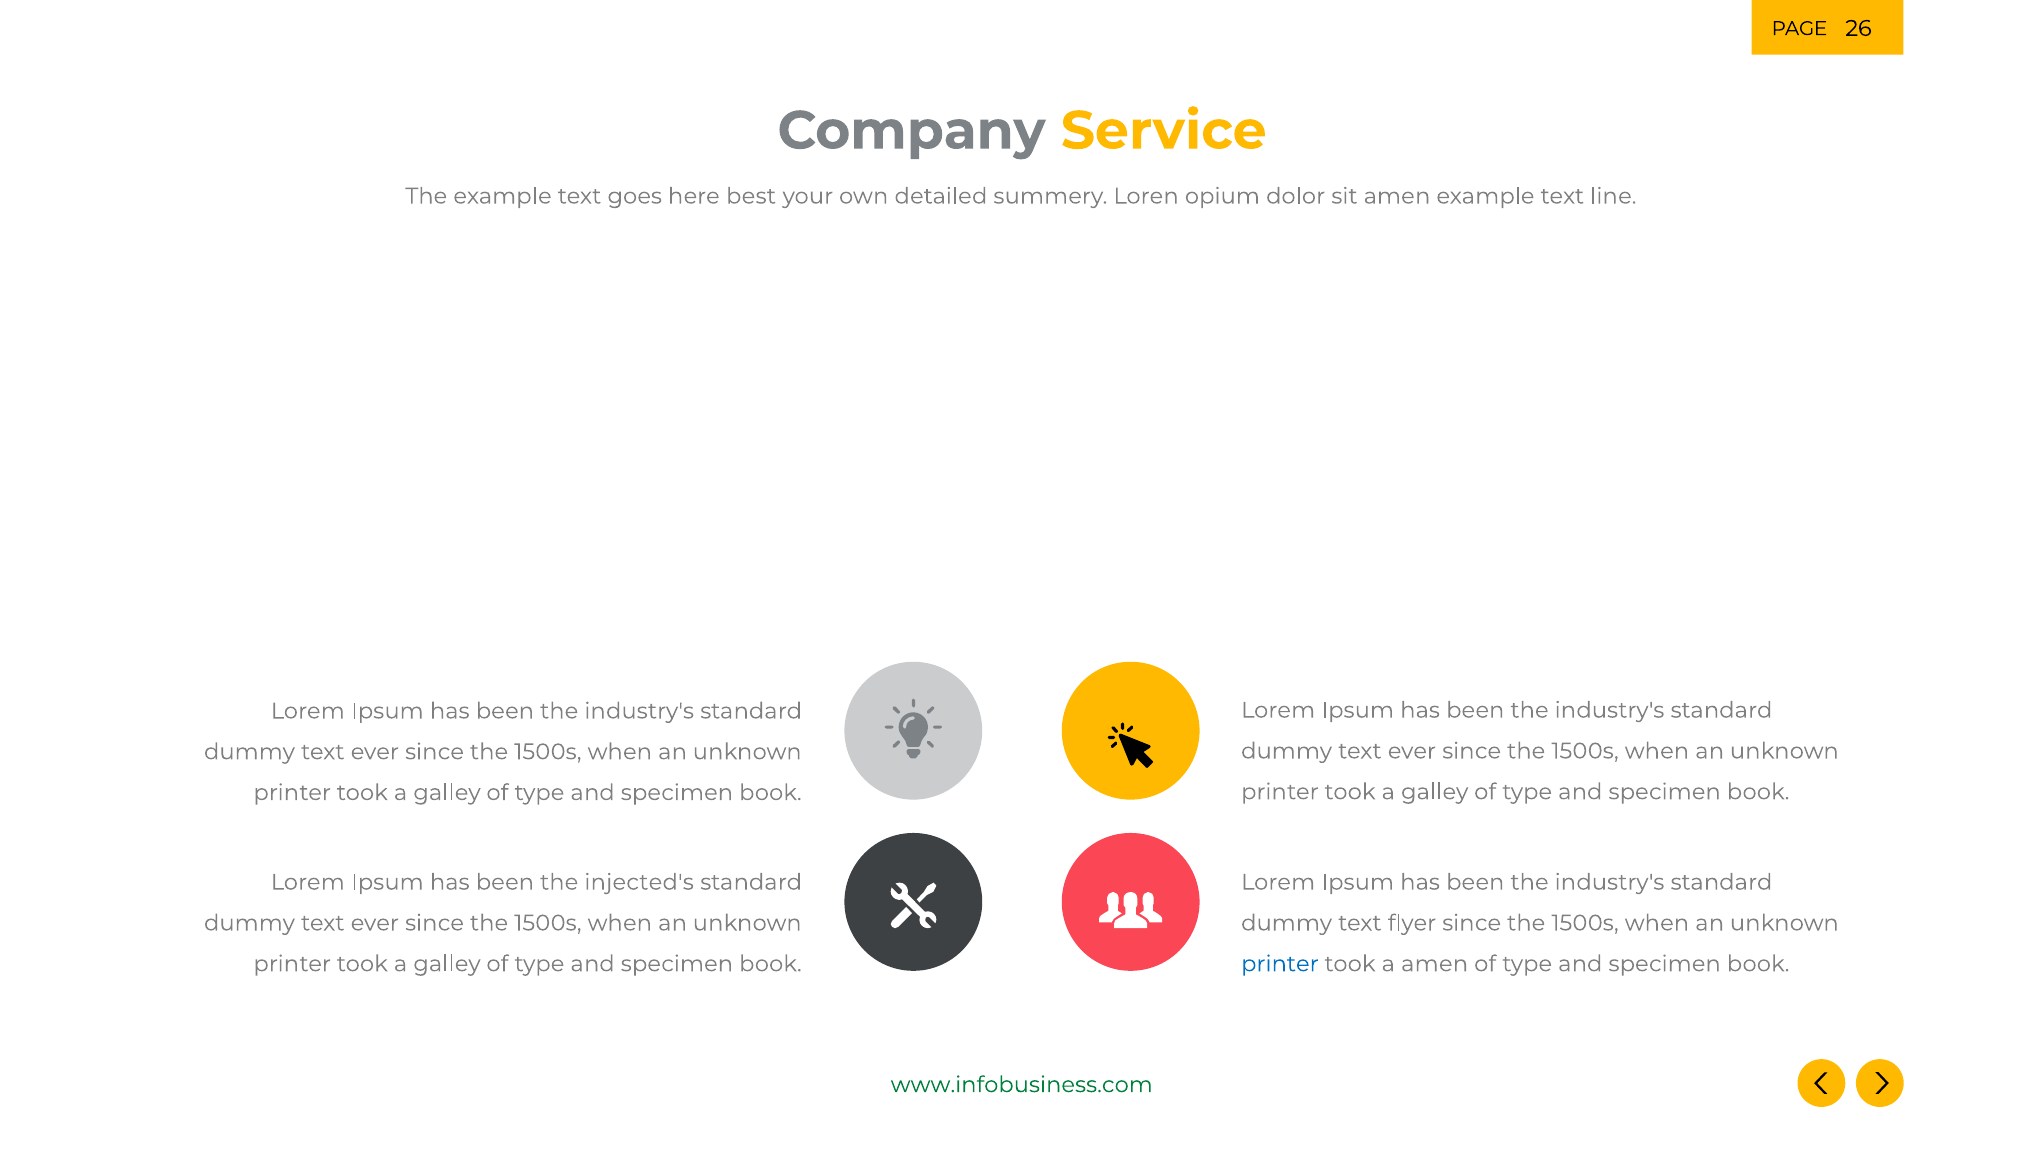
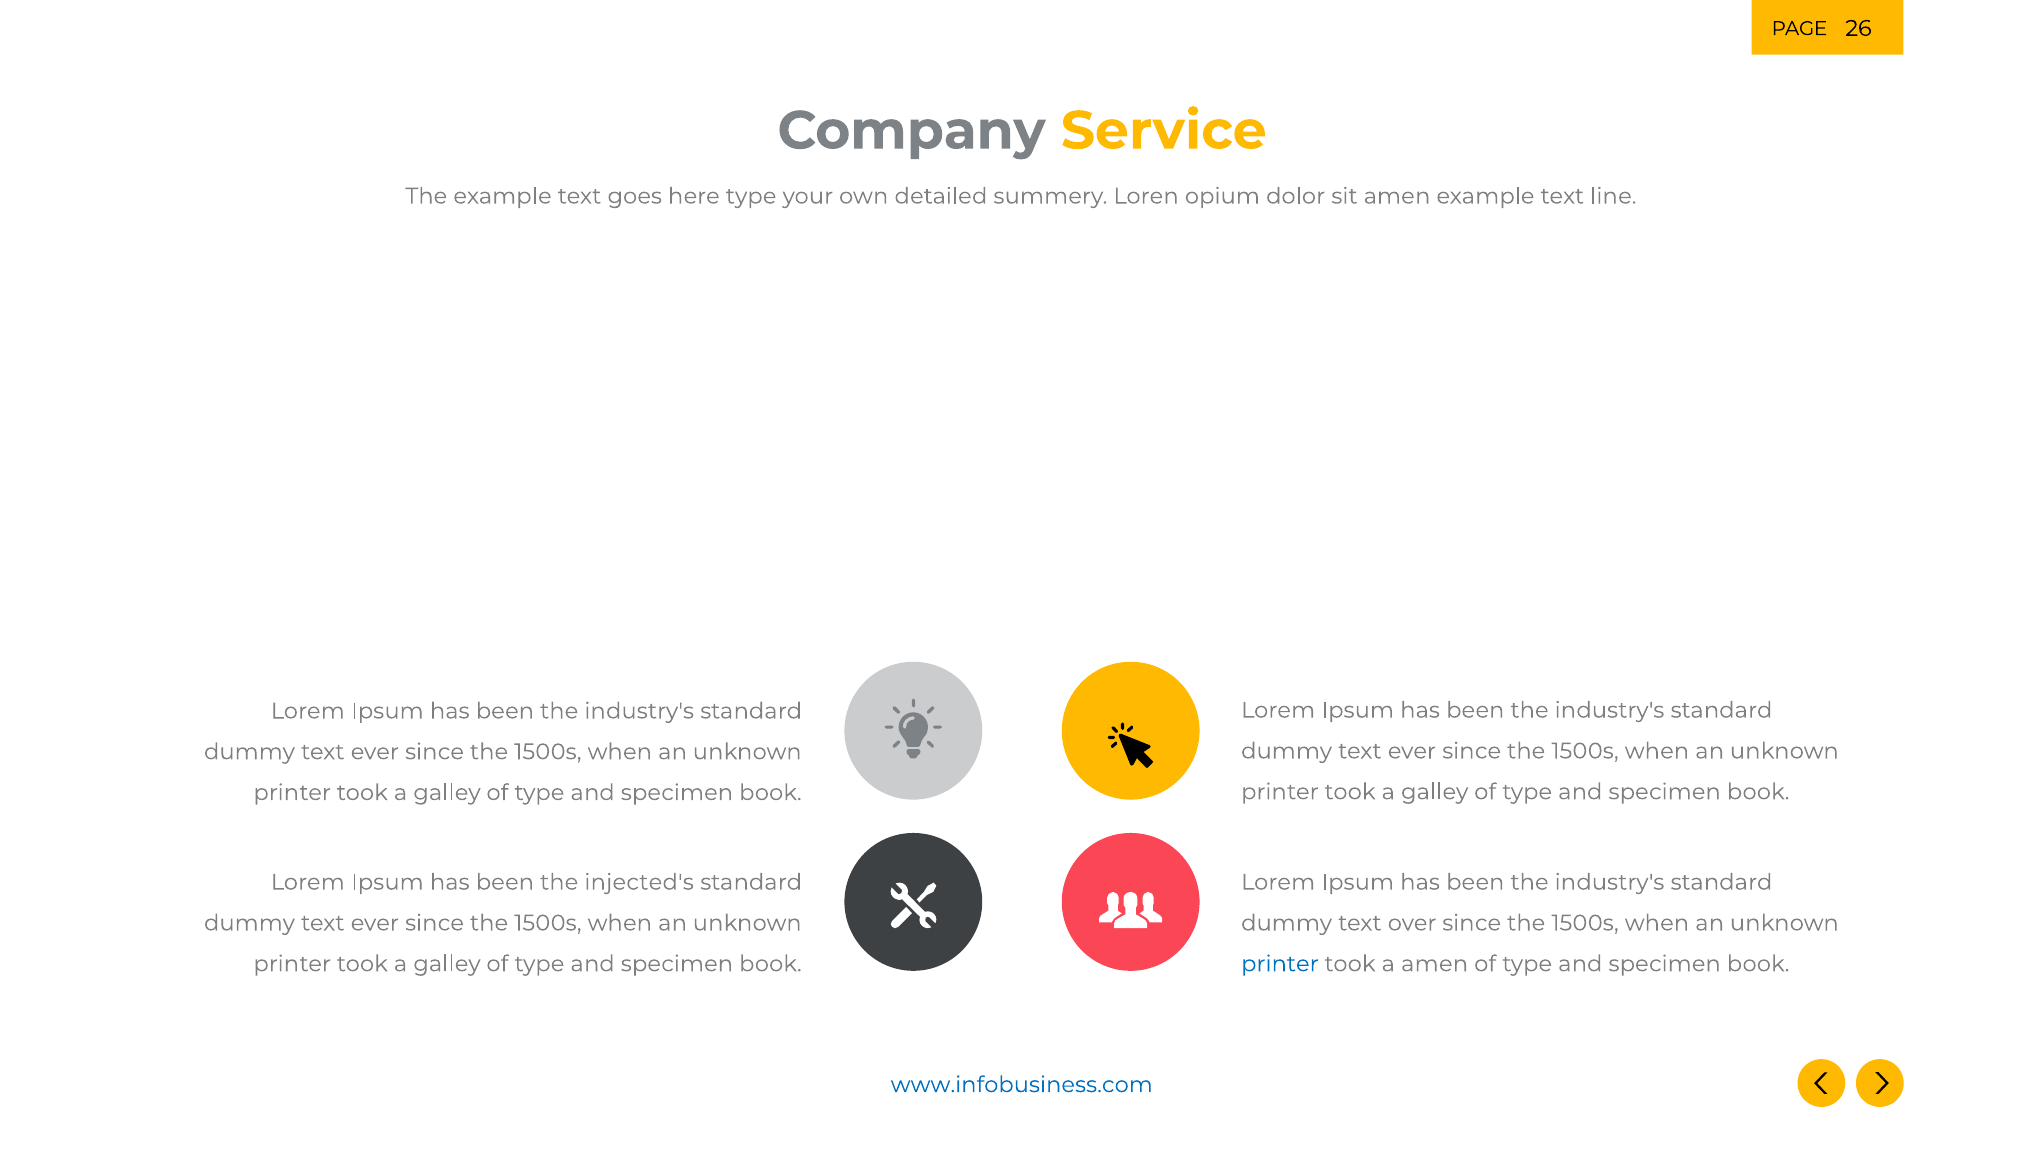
here best: best -> type (751, 196)
flyer: flyer -> over (1412, 923)
www.infobusiness.com colour: green -> blue (1022, 1085)
